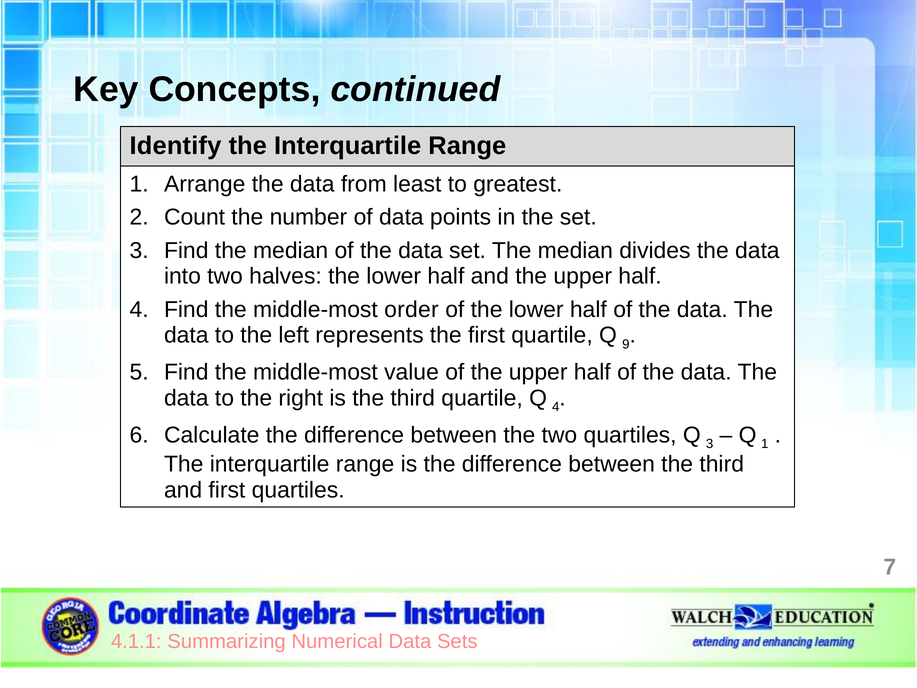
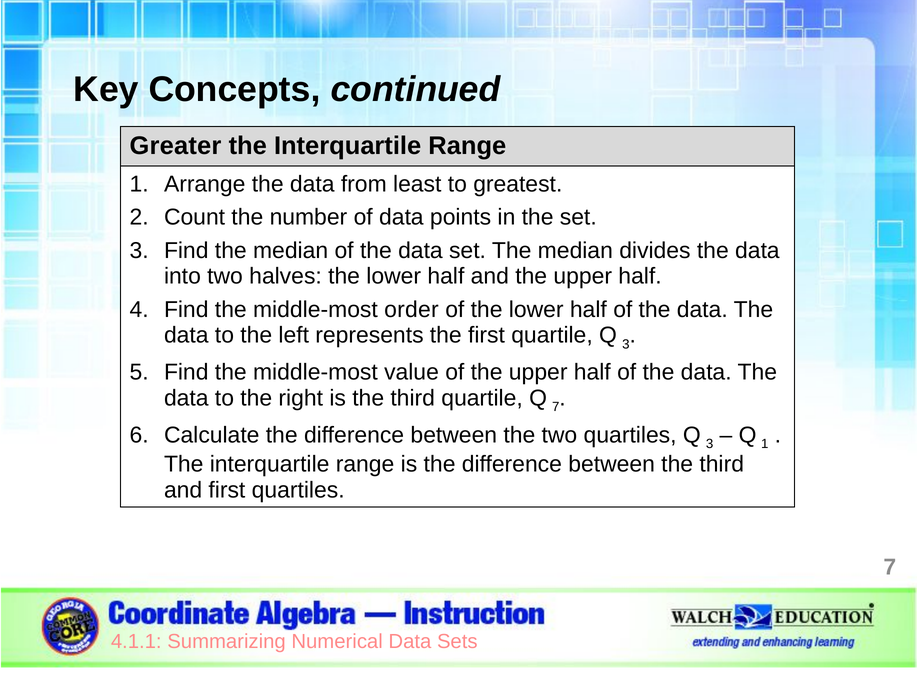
Identify: Identify -> Greater (175, 146)
quartile Q 9: 9 -> 3 (626, 344)
Q 4: 4 -> 7 (556, 407)
